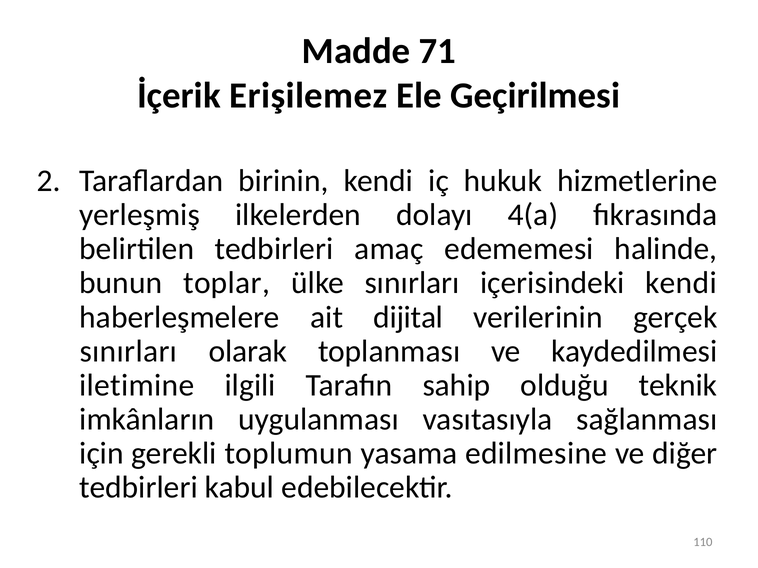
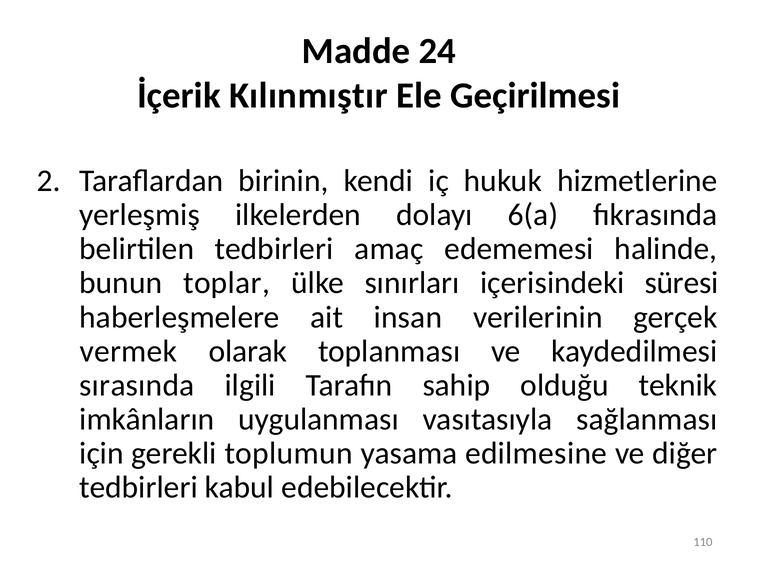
71: 71 -> 24 (437, 51)
Erişilemez: Erişilemez -> Kılınmıştır (308, 95)
4(a: 4(a -> 6(a (533, 215)
içerisindeki kendi: kendi -> süresi (681, 283)
dijital: dijital -> insan (408, 317)
sınırları: sınırları -> vermek (128, 351)
iletimine: iletimine -> sırasında (137, 386)
